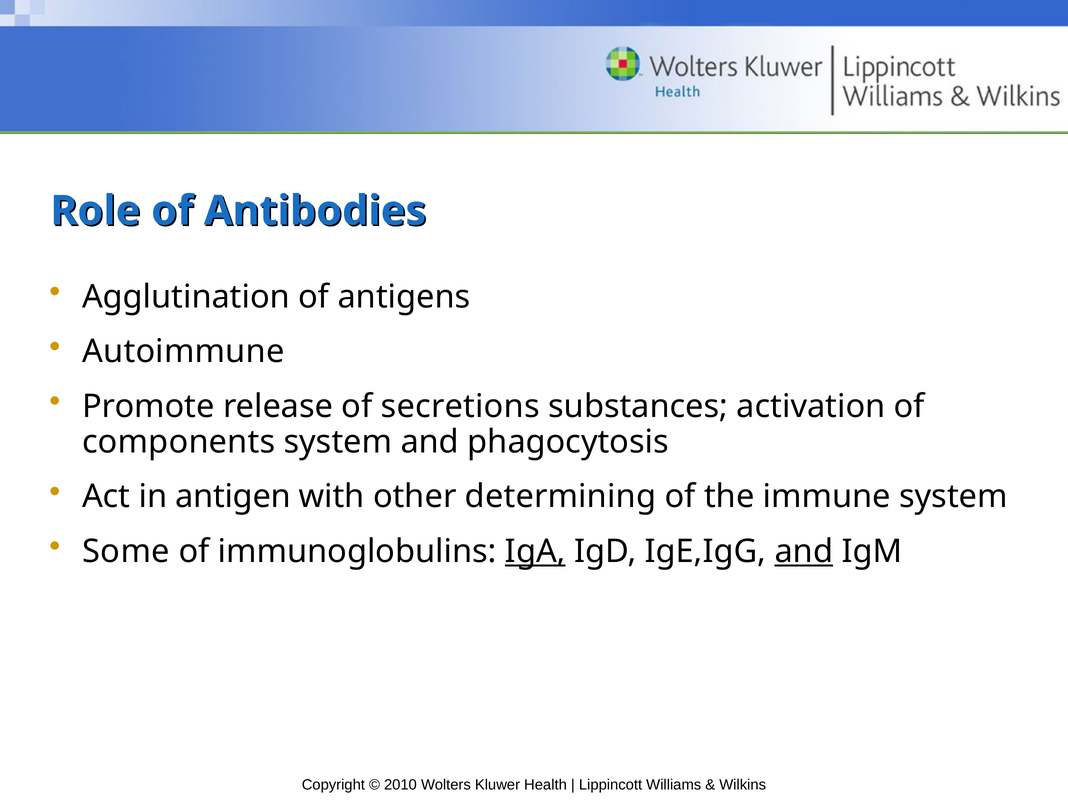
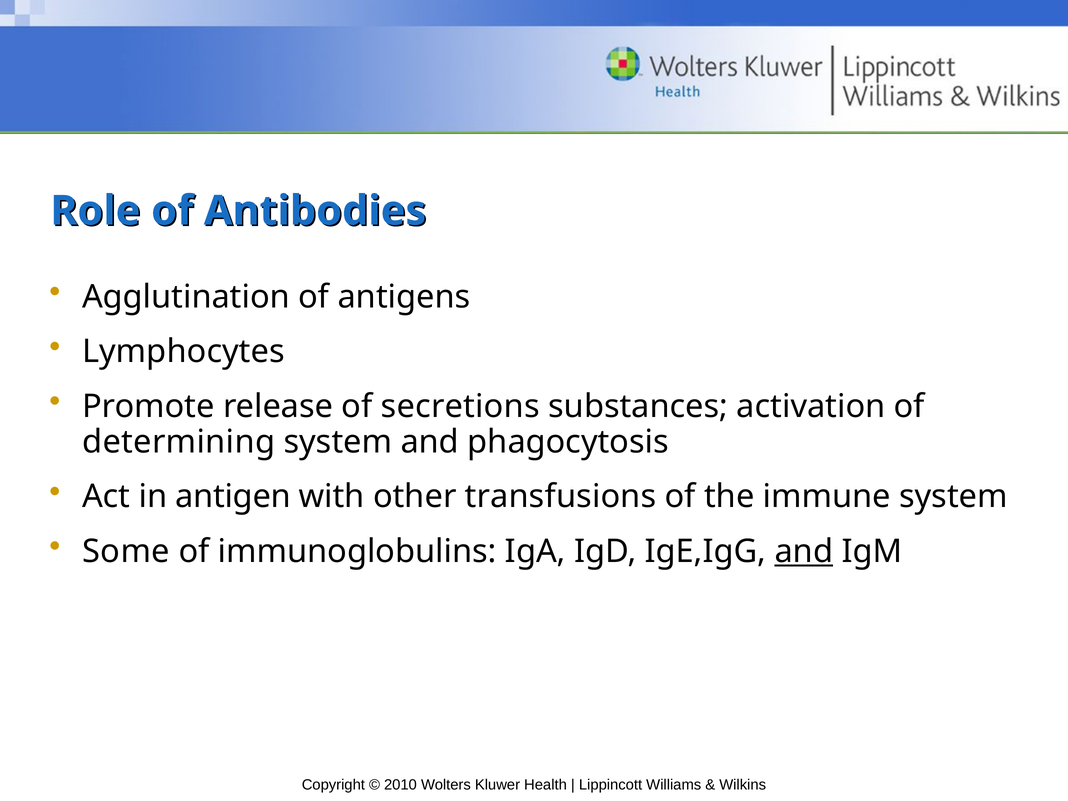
Autoimmune: Autoimmune -> Lymphocytes (183, 352)
components: components -> determining (179, 442)
determining: determining -> transfusions (561, 497)
IgA underline: present -> none (535, 551)
